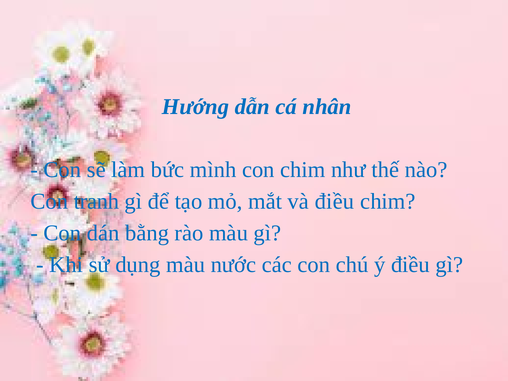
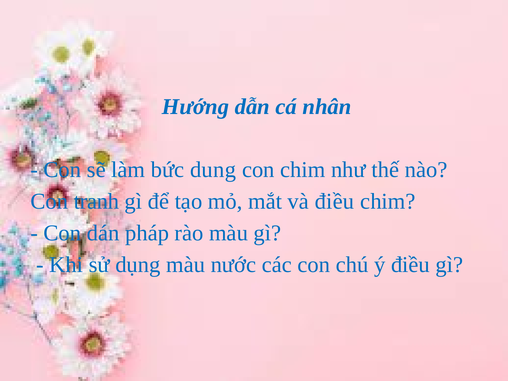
mình: mình -> dung (213, 170)
bằng: bằng -> pháp (147, 233)
